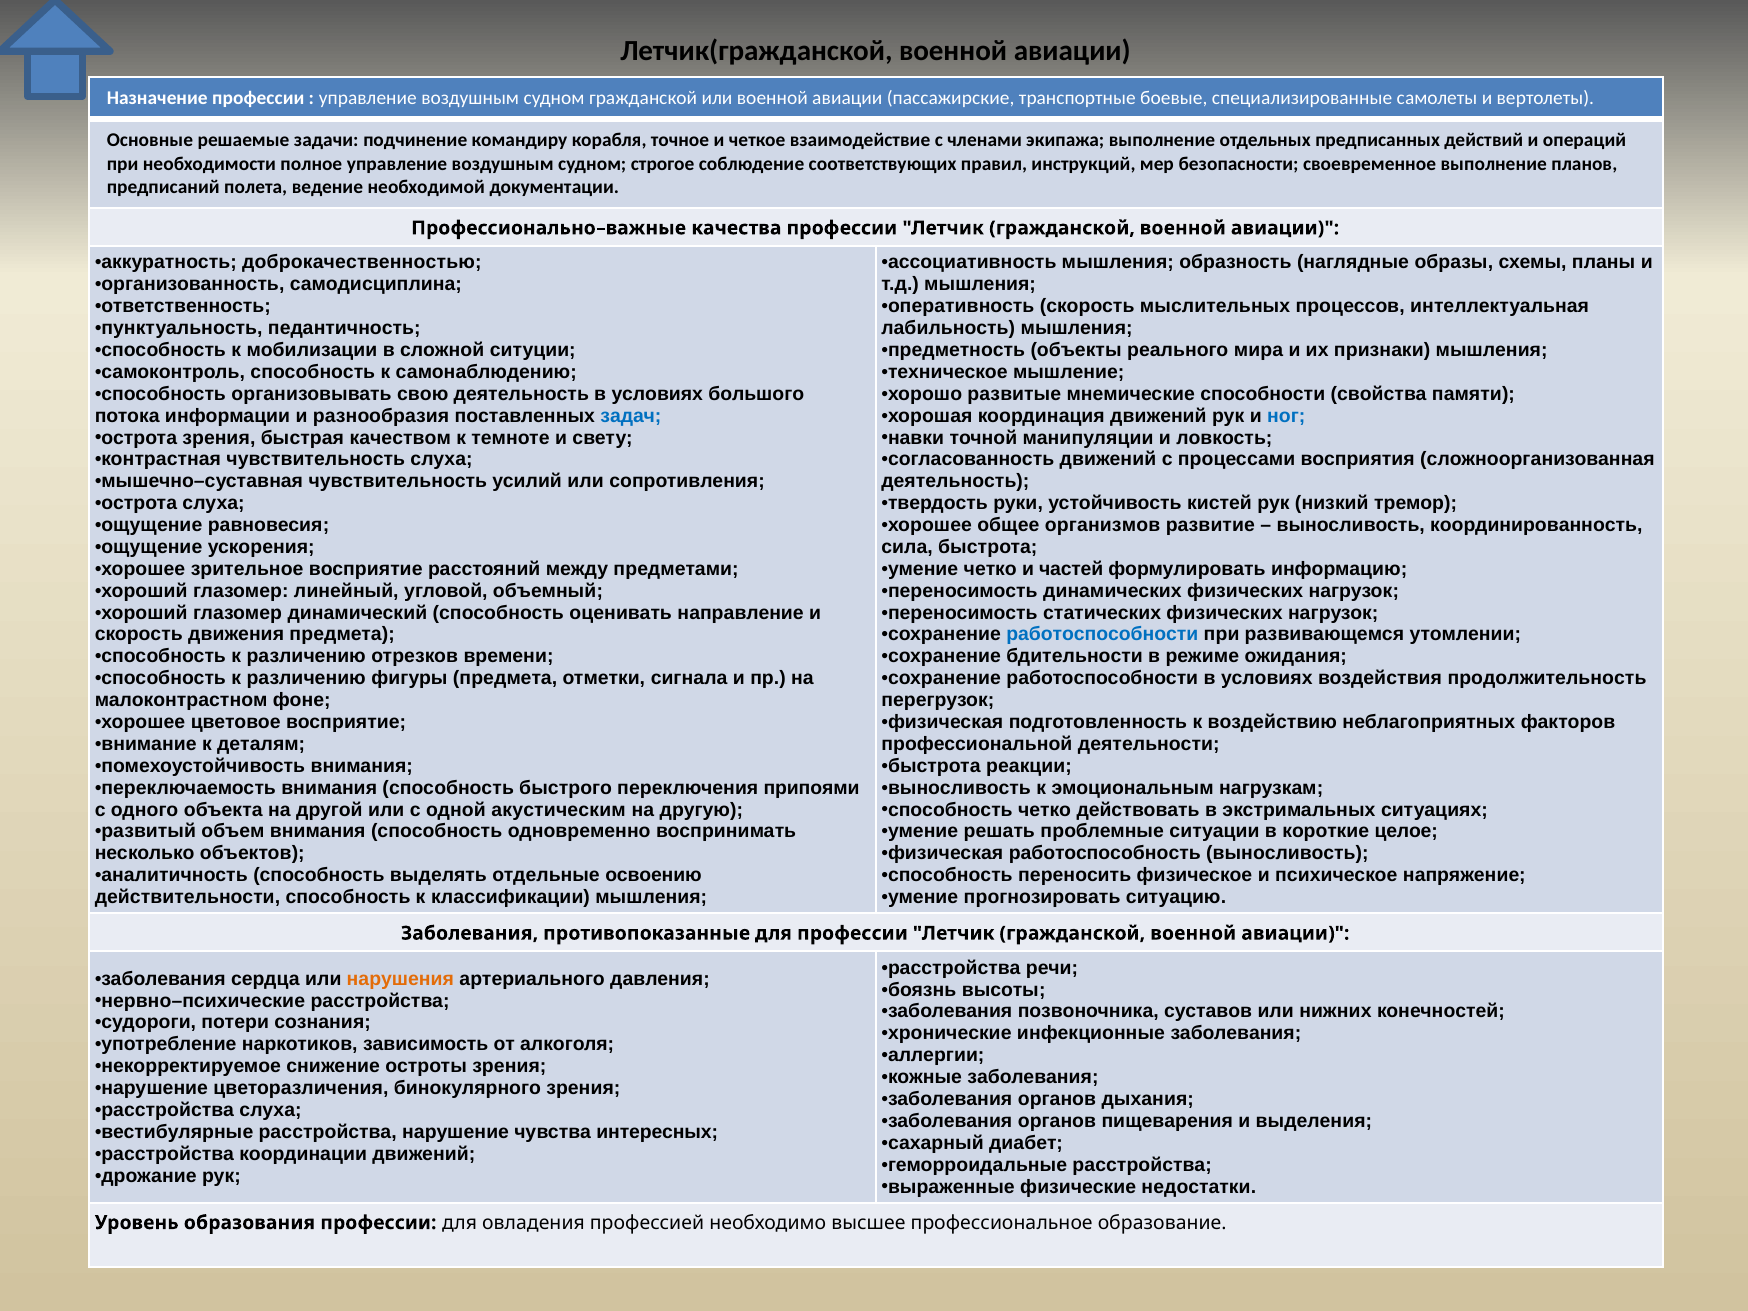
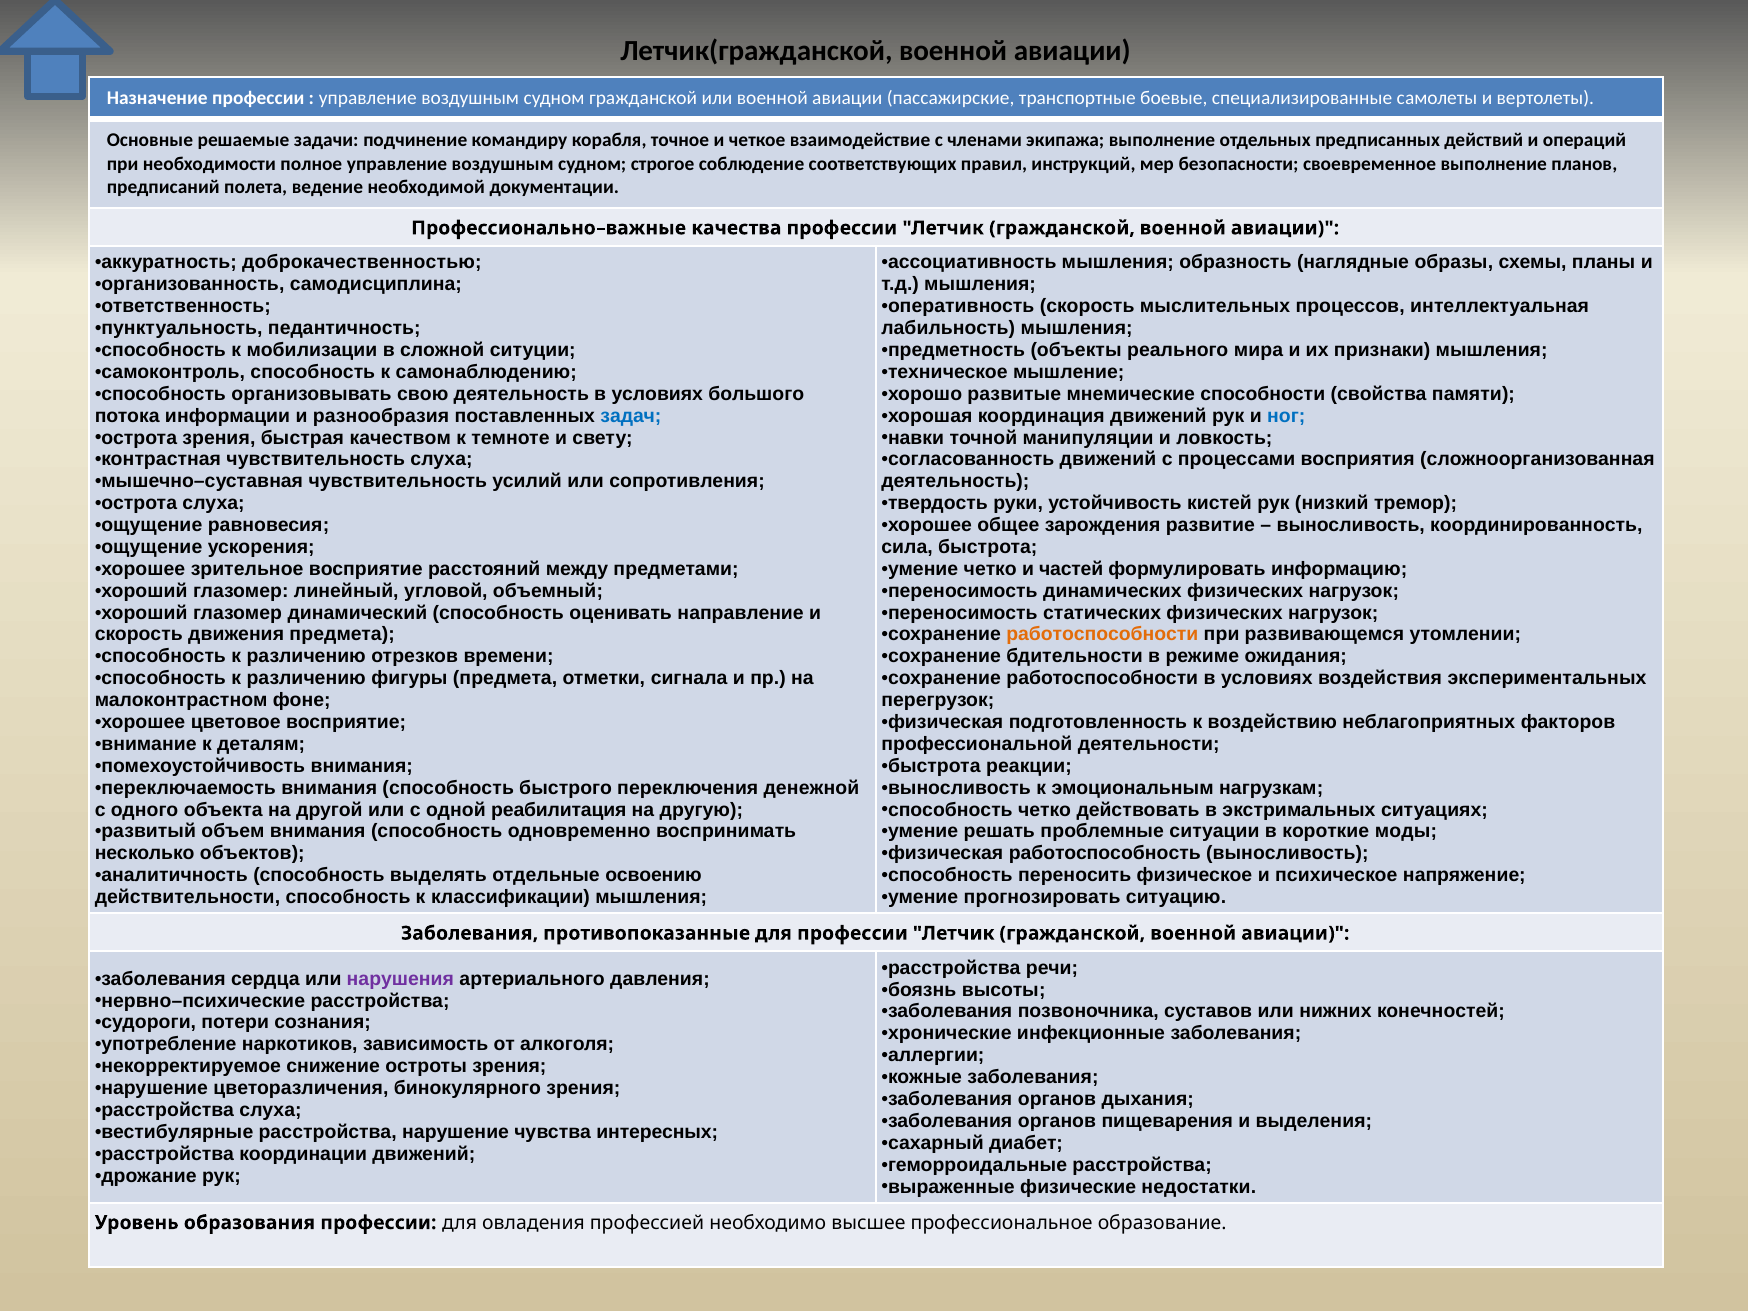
организмов: организмов -> зарождения (1103, 525)
работоспособности colour: blue -> orange (1102, 635)
продолжительность: продолжительность -> экспериментальных (1547, 678)
припоями: припоями -> денежной (811, 788)
акустическим: акустическим -> реабилитация (559, 810)
целое: целое -> моды (1406, 832)
нарушения colour: orange -> purple (400, 979)
